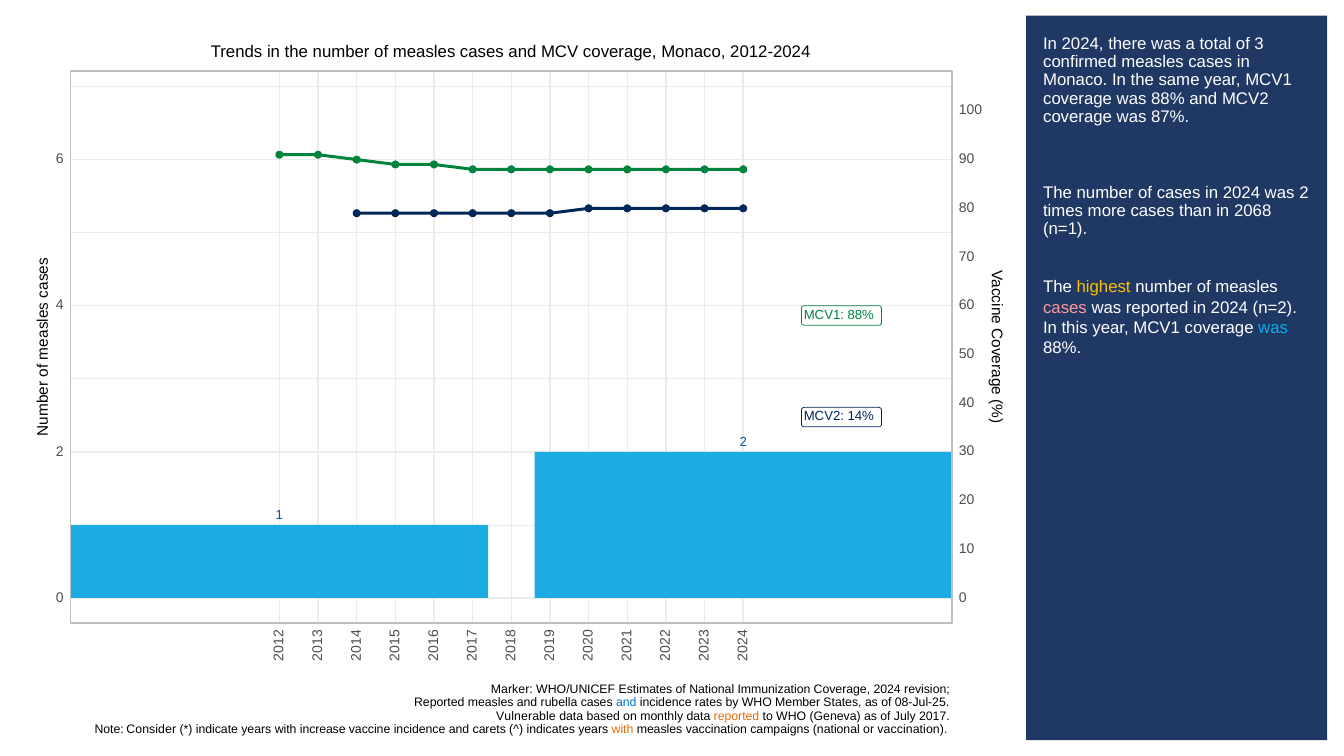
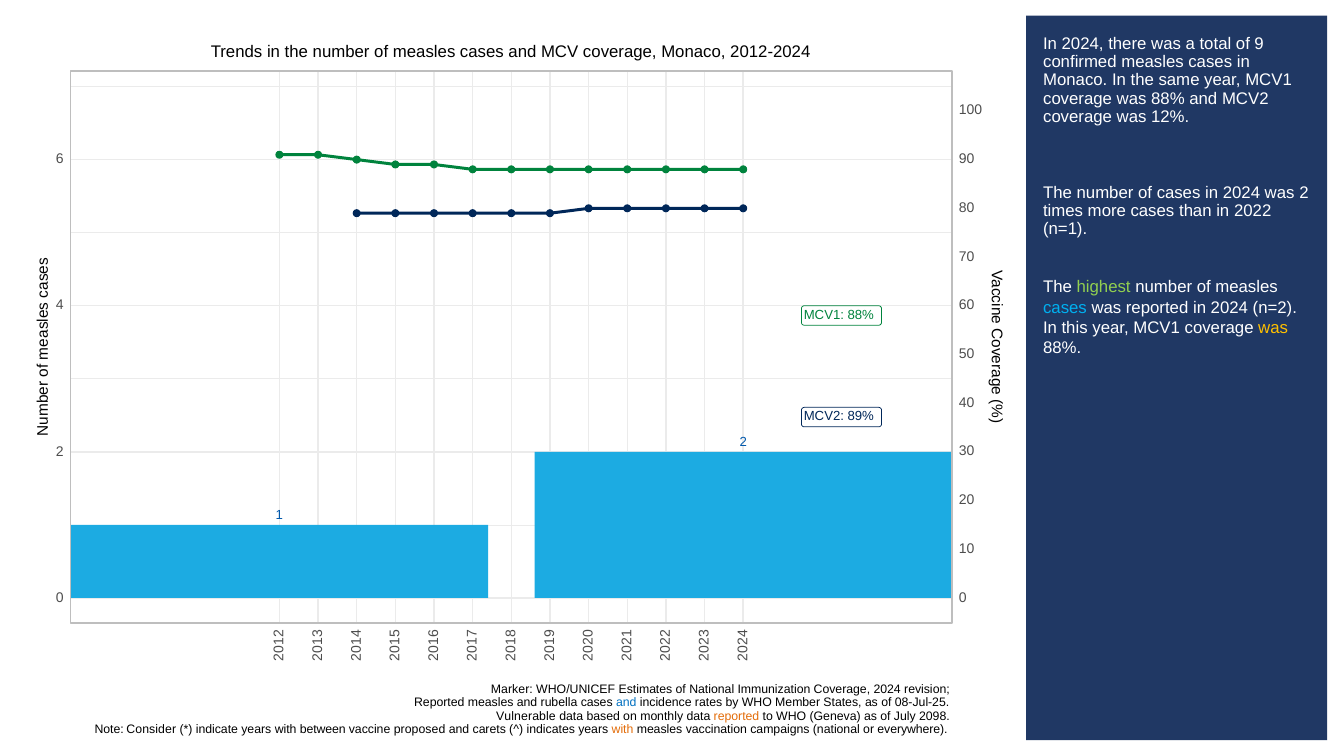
of 3: 3 -> 9 (1259, 44)
87%: 87% -> 12% (1170, 117)
2068: 2068 -> 2022 (1253, 211)
highest colour: yellow -> light green (1104, 287)
cases colour: pink -> light blue (1065, 307)
was colour: light blue -> yellow (1273, 328)
14%: 14% -> 89% (861, 416)
2017: 2017 -> 2098 (934, 716)
increase: increase -> between (323, 729)
vaccine incidence: incidence -> proposed (420, 729)
or vaccination: vaccination -> everywhere (913, 729)
